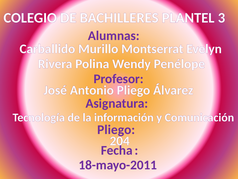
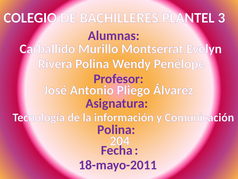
Pliego: Pliego -> Polina (116, 129)
